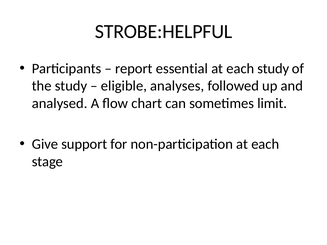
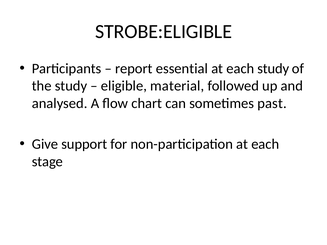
STROBE:HELPFUL: STROBE:HELPFUL -> STROBE:ELIGIBLE (164, 32)
analyses: analyses -> material (177, 86)
limit: limit -> past (272, 103)
